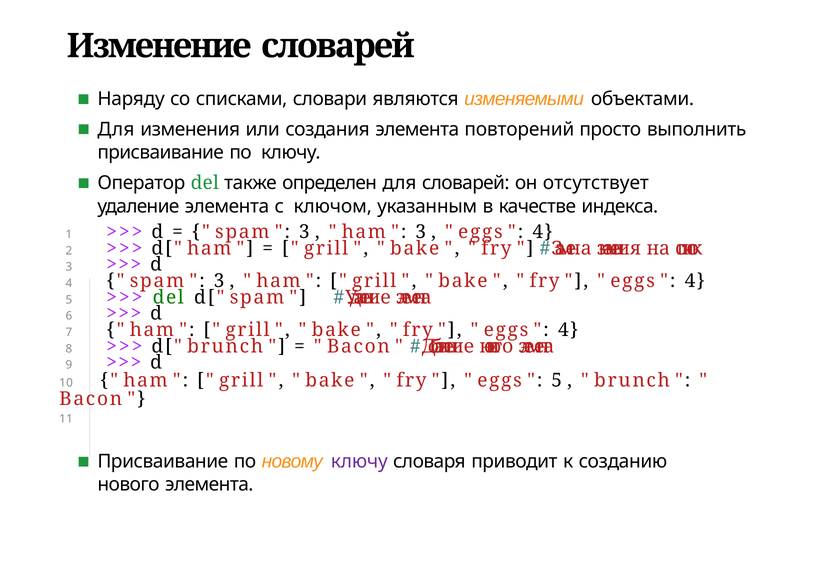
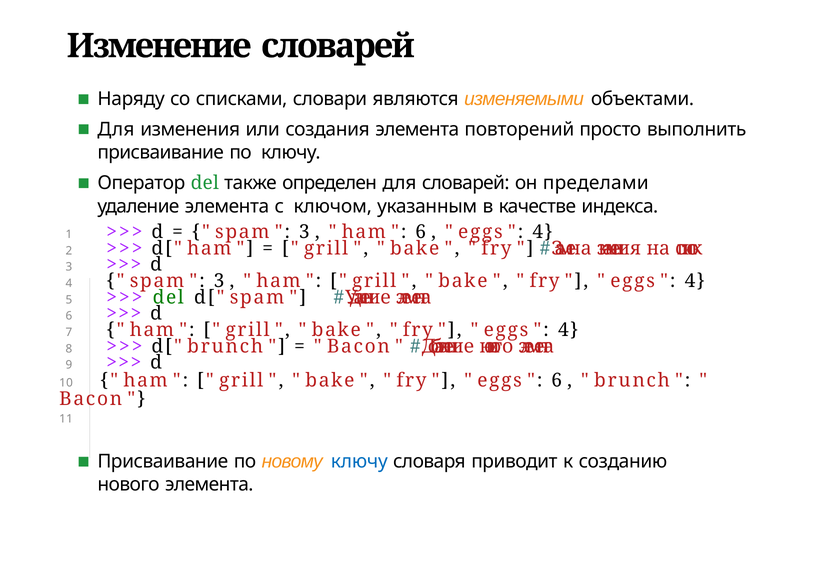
отсутствует: отсутствует -> пределами (596, 183)
3: 3 -> 6 (421, 232)
5: 5 -> 6 (557, 381)
ключу colour: purple -> blue (359, 461)
